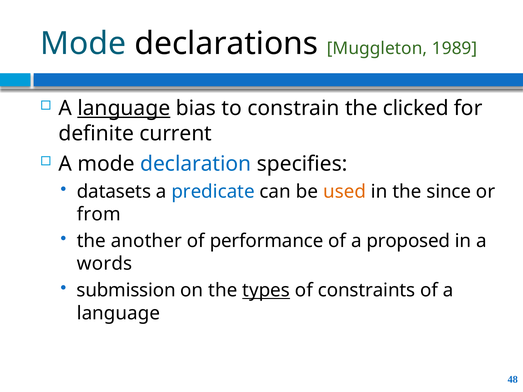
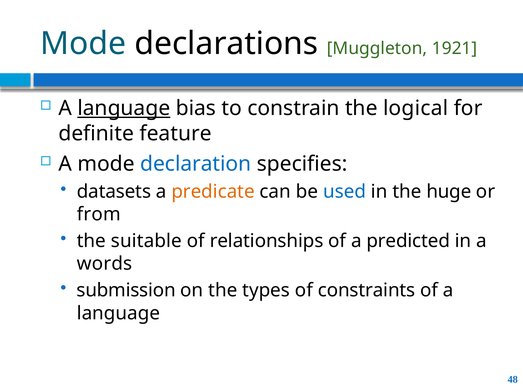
1989: 1989 -> 1921 (455, 48)
clicked: clicked -> logical (416, 108)
current: current -> feature (176, 134)
predicate colour: blue -> orange (213, 192)
used colour: orange -> blue (345, 192)
since: since -> huge (449, 192)
another: another -> suitable (146, 241)
performance: performance -> relationships (267, 241)
proposed: proposed -> predicted (408, 241)
types underline: present -> none (266, 291)
